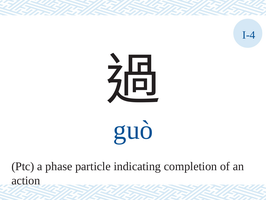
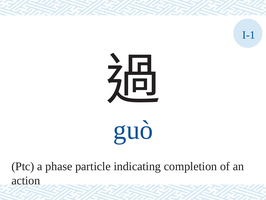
I-4: I-4 -> I-1 (249, 35)
